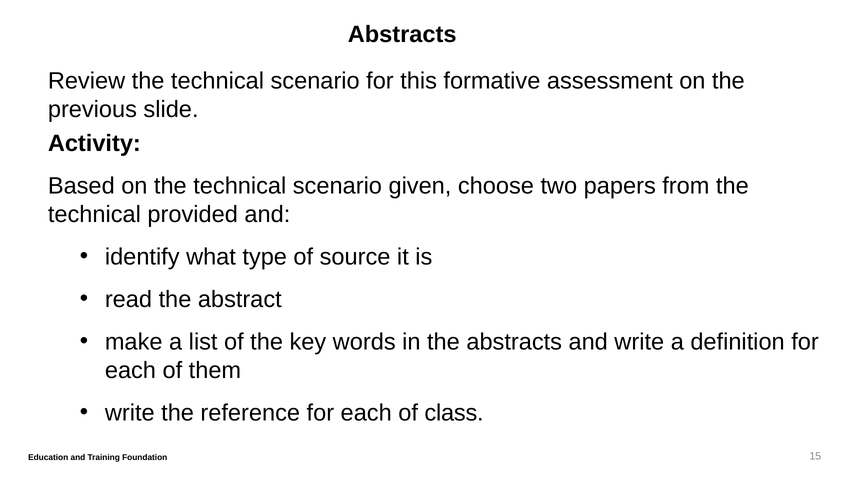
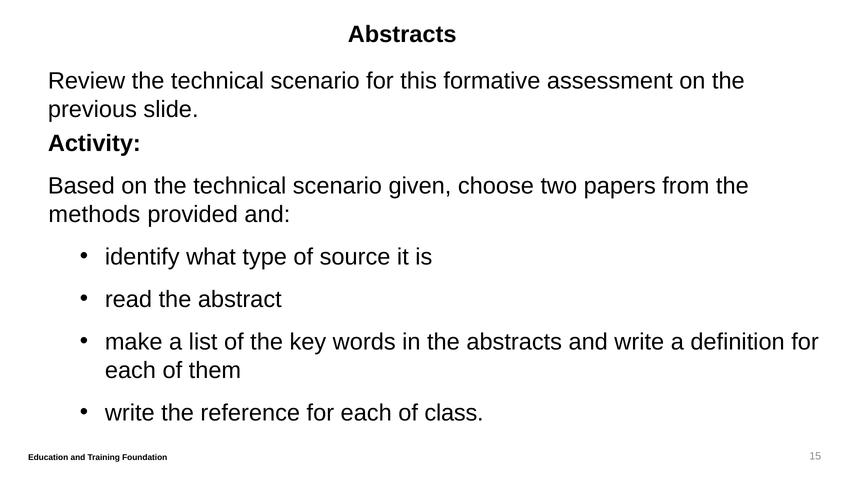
technical: technical -> methods (94, 214)
